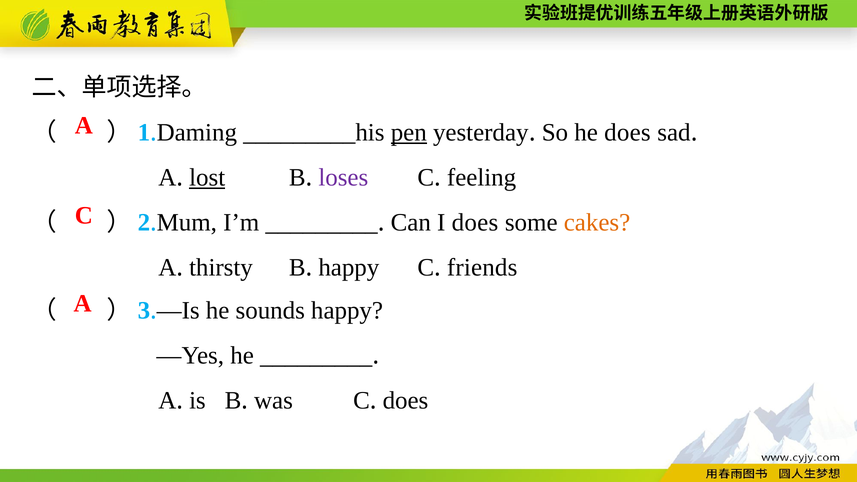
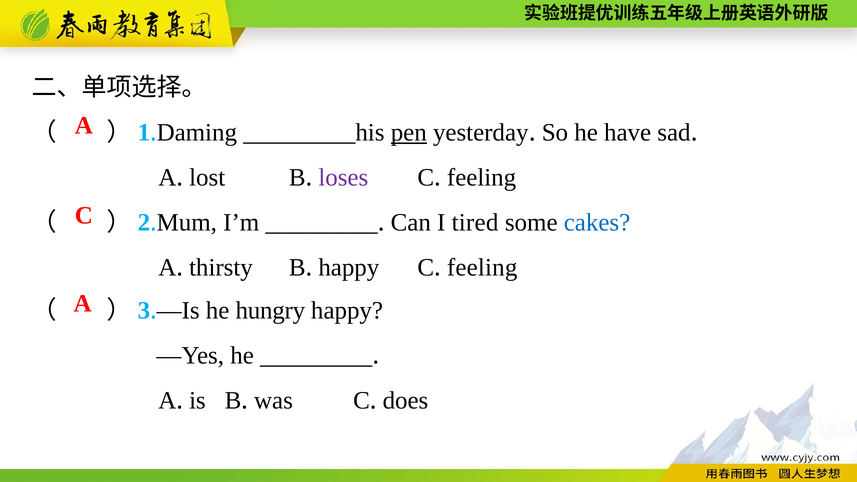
he does: does -> have (628, 132)
lost underline: present -> none (207, 177)
I does: does -> tired (475, 223)
cakes colour: orange -> blue (597, 223)
friends: friends -> feeling (482, 268)
sounds: sounds -> hungry (270, 311)
